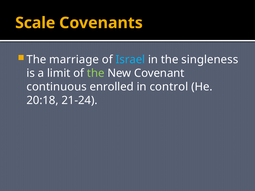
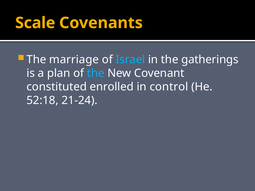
singleness: singleness -> gatherings (210, 60)
limit: limit -> plan (59, 73)
the colour: light green -> light blue (96, 73)
continuous: continuous -> constituted (57, 87)
20:18: 20:18 -> 52:18 (43, 100)
